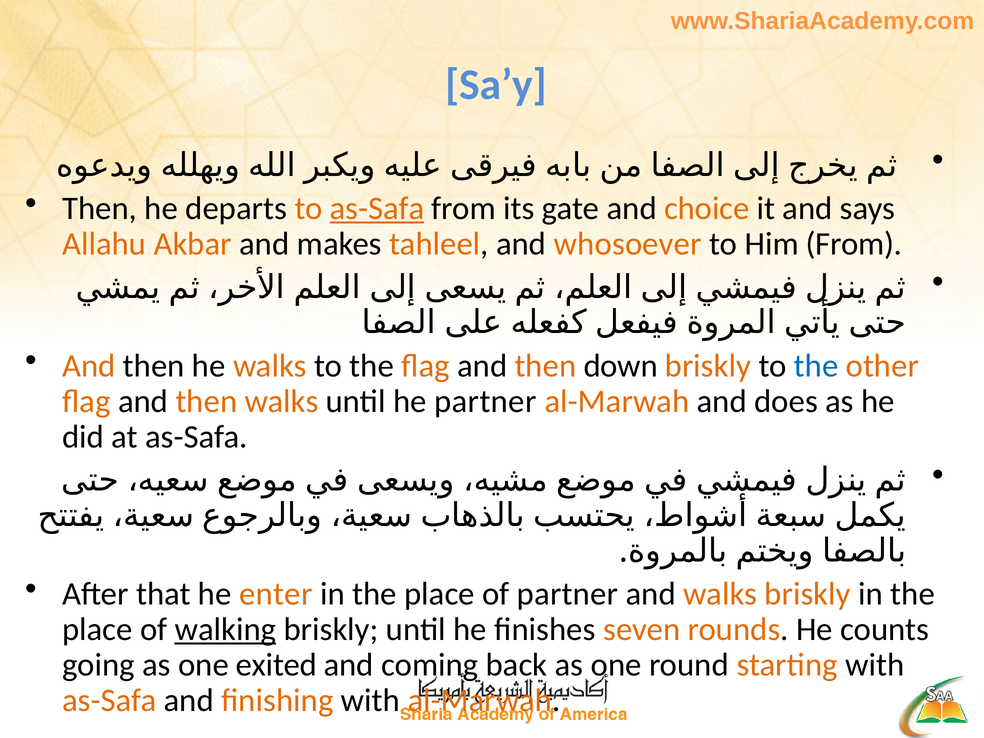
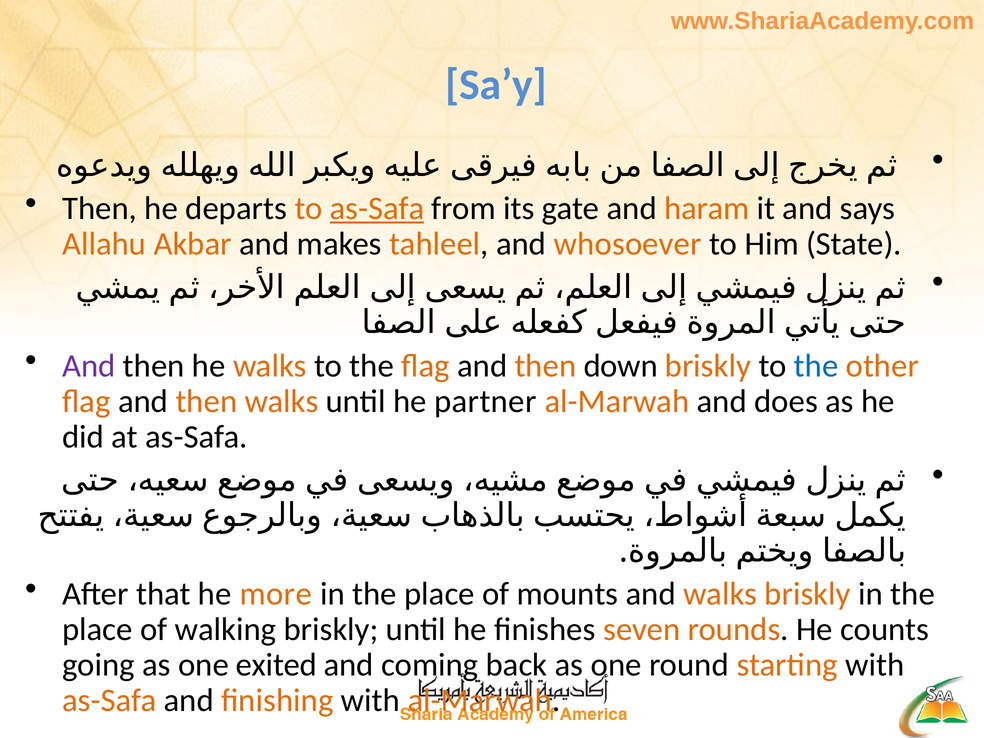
choice: choice -> haram (707, 209)
Him From: From -> State (854, 244)
And colour: orange -> purple (89, 366)
enter: enter -> more (276, 594)
of partner: partner -> mounts (568, 594)
walking underline: present -> none (225, 630)
